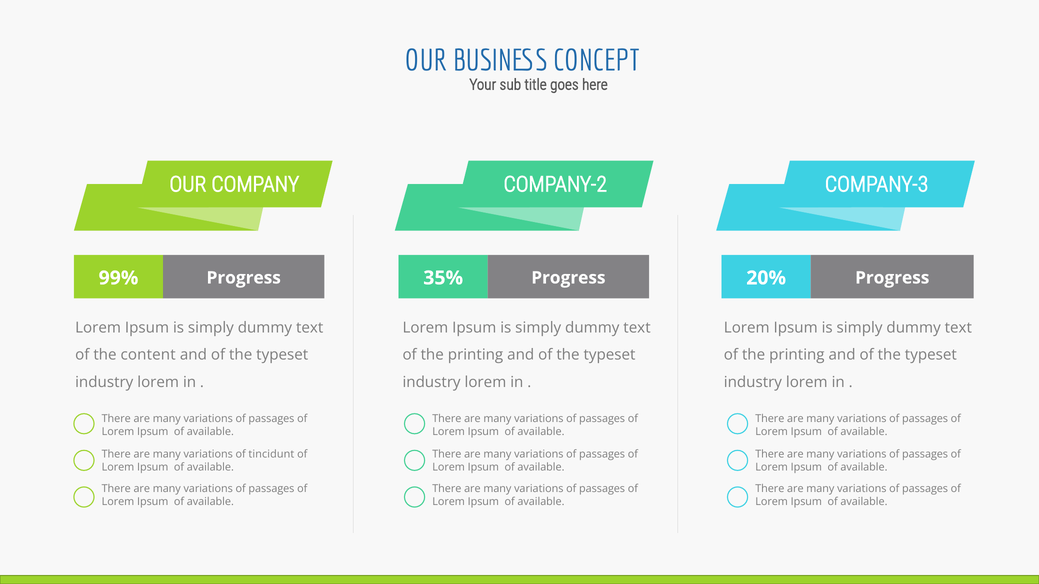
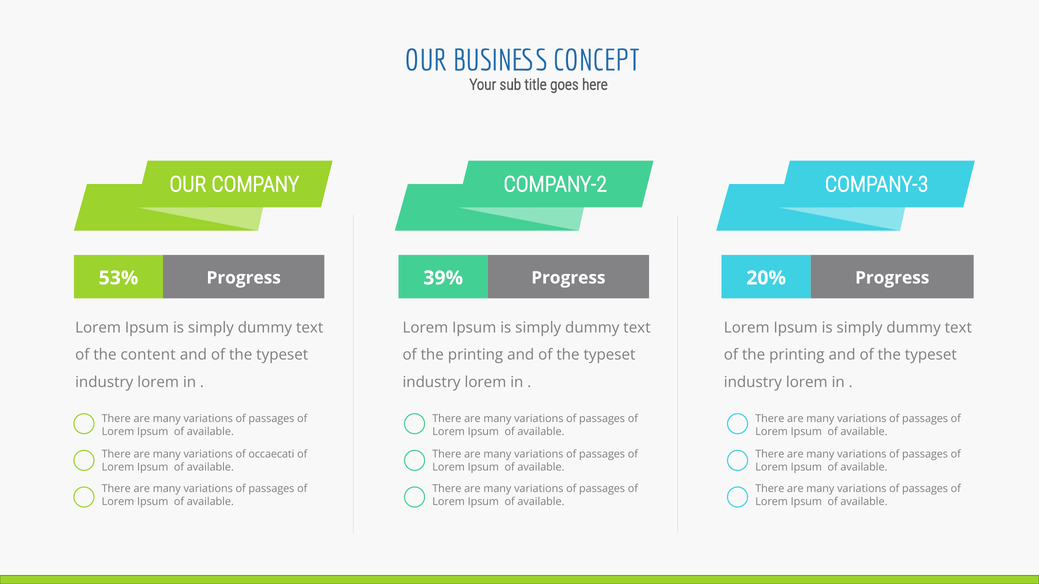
99%: 99% -> 53% (118, 278)
35%: 35% -> 39% (443, 278)
tincidunt: tincidunt -> occaecati (271, 454)
